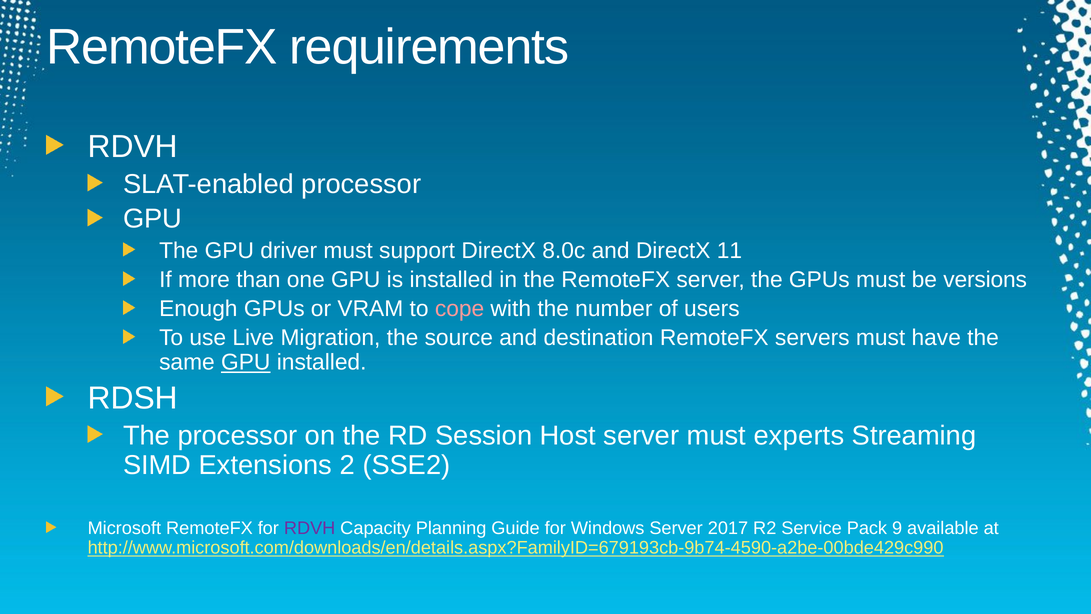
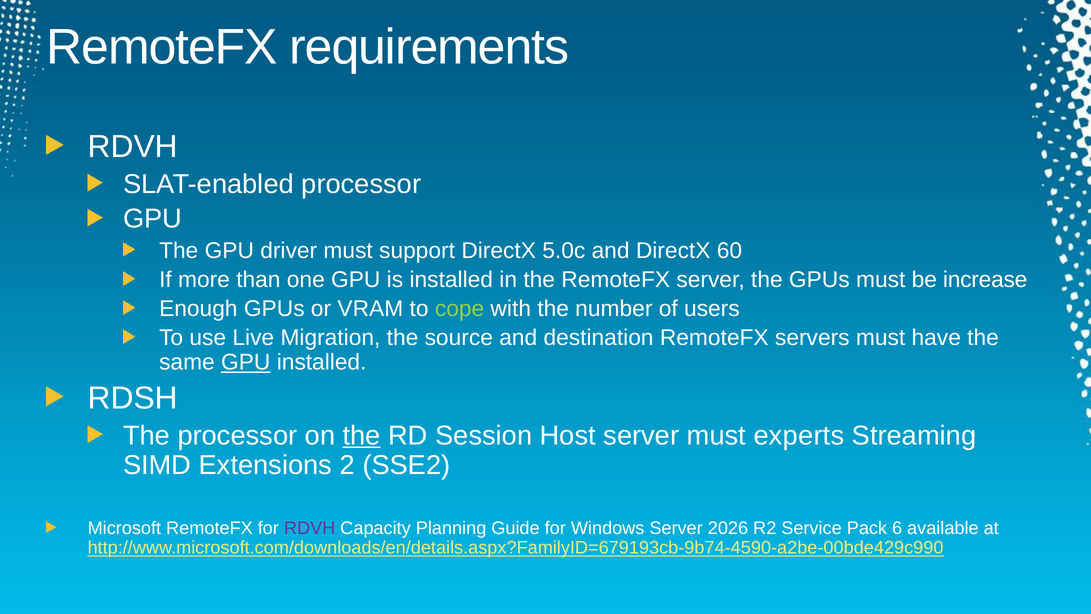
8.0c: 8.0c -> 5.0c (564, 250)
11: 11 -> 60 (729, 250)
versions: versions -> increase (985, 280)
cope colour: pink -> light green (460, 309)
the underline: none -> present (362, 436)
2017: 2017 -> 2026 (728, 528)
9: 9 -> 6 (897, 528)
